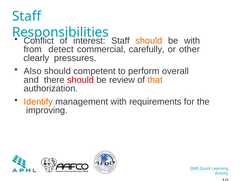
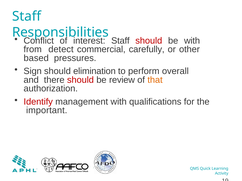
should colour: orange -> red (149, 41)
clearly: clearly -> based (36, 58)
Also: Also -> Sign (33, 71)
competent: competent -> elimination (94, 71)
Identify colour: orange -> red (38, 102)
requirements: requirements -> qualifications (155, 102)
improving: improving -> important (47, 111)
